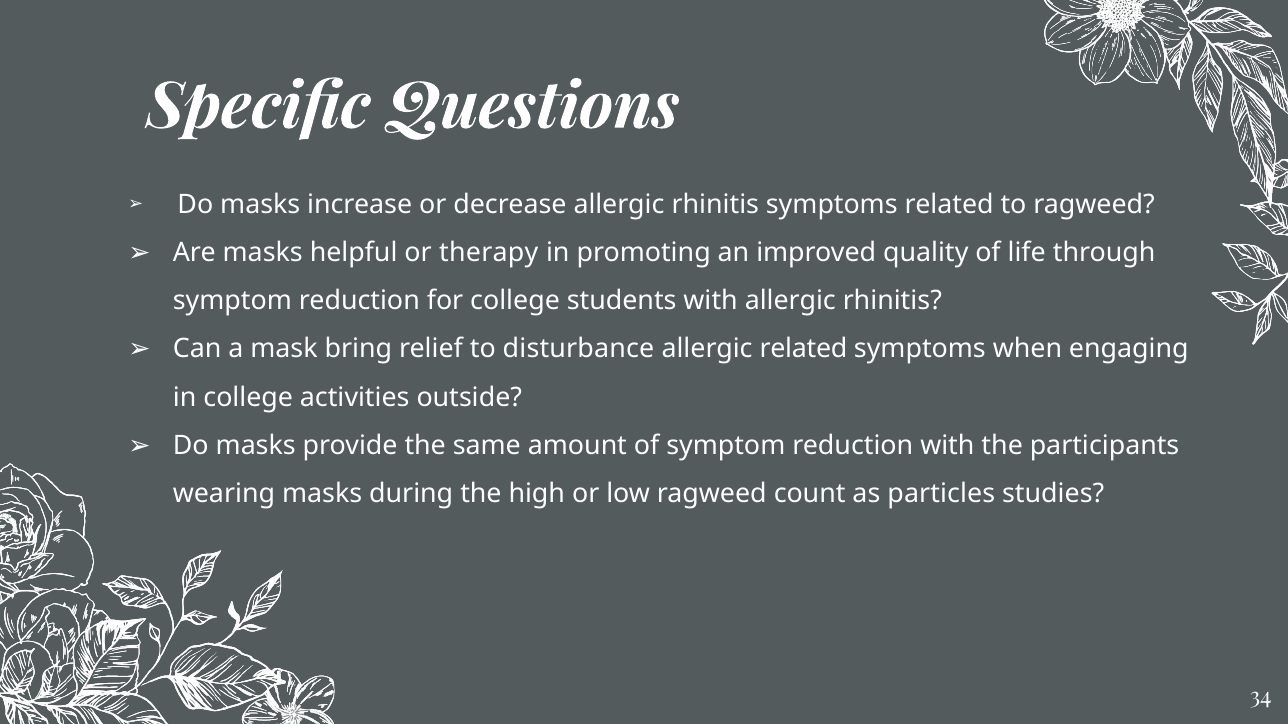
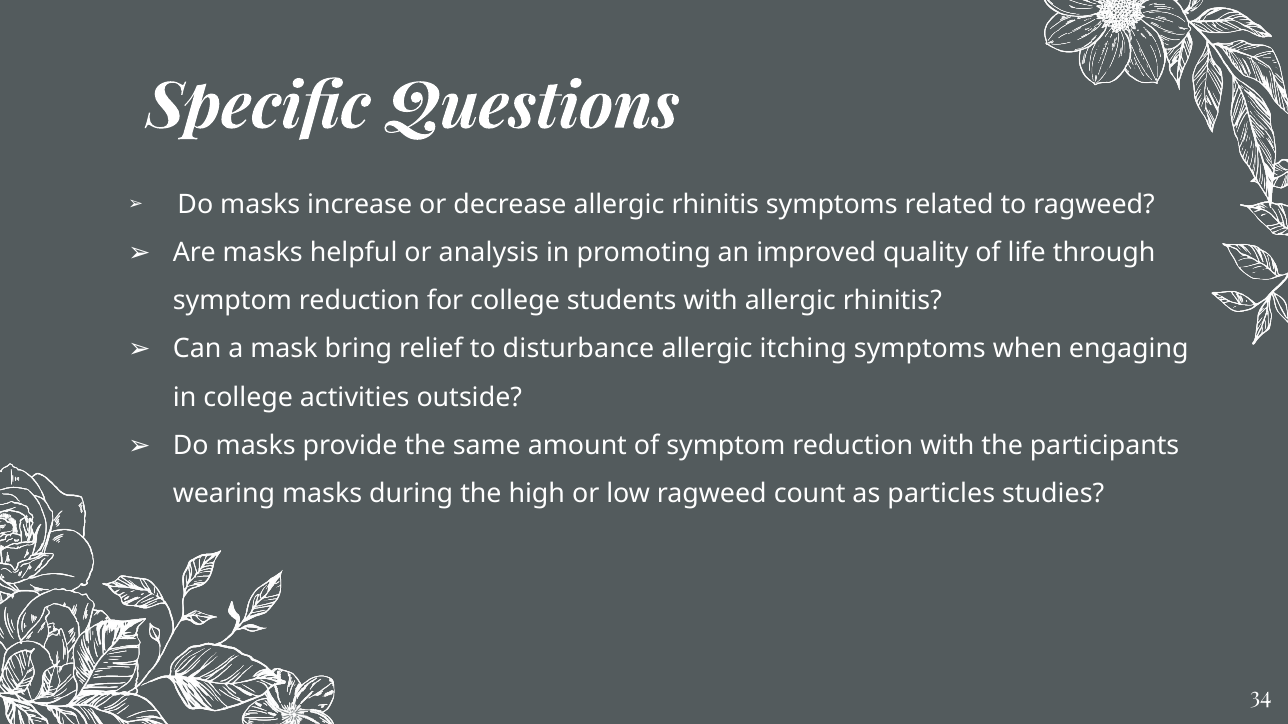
therapy: therapy -> analysis (489, 253)
allergic related: related -> itching (803, 349)
